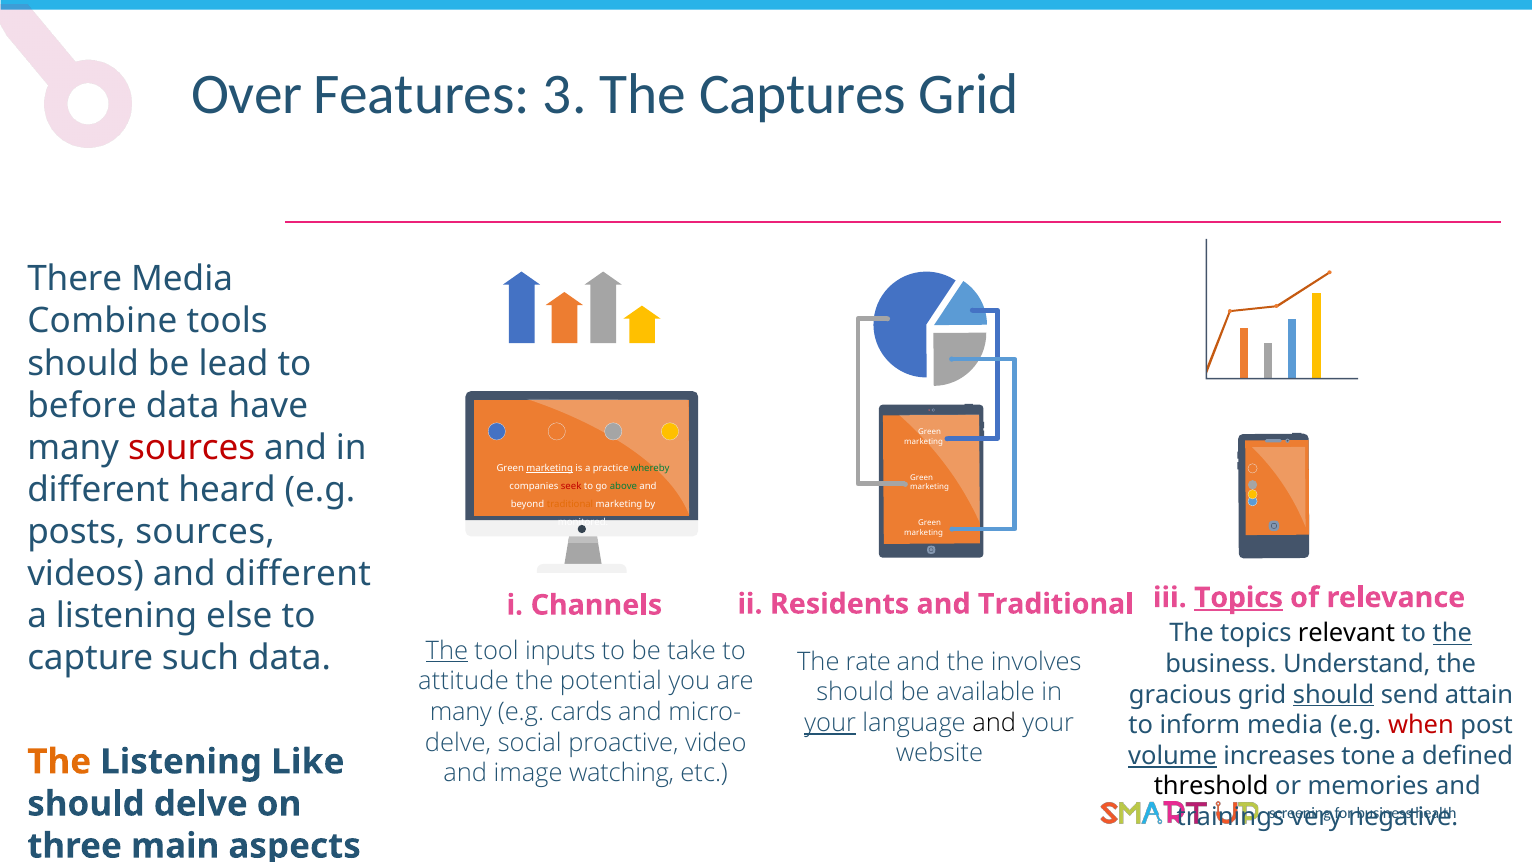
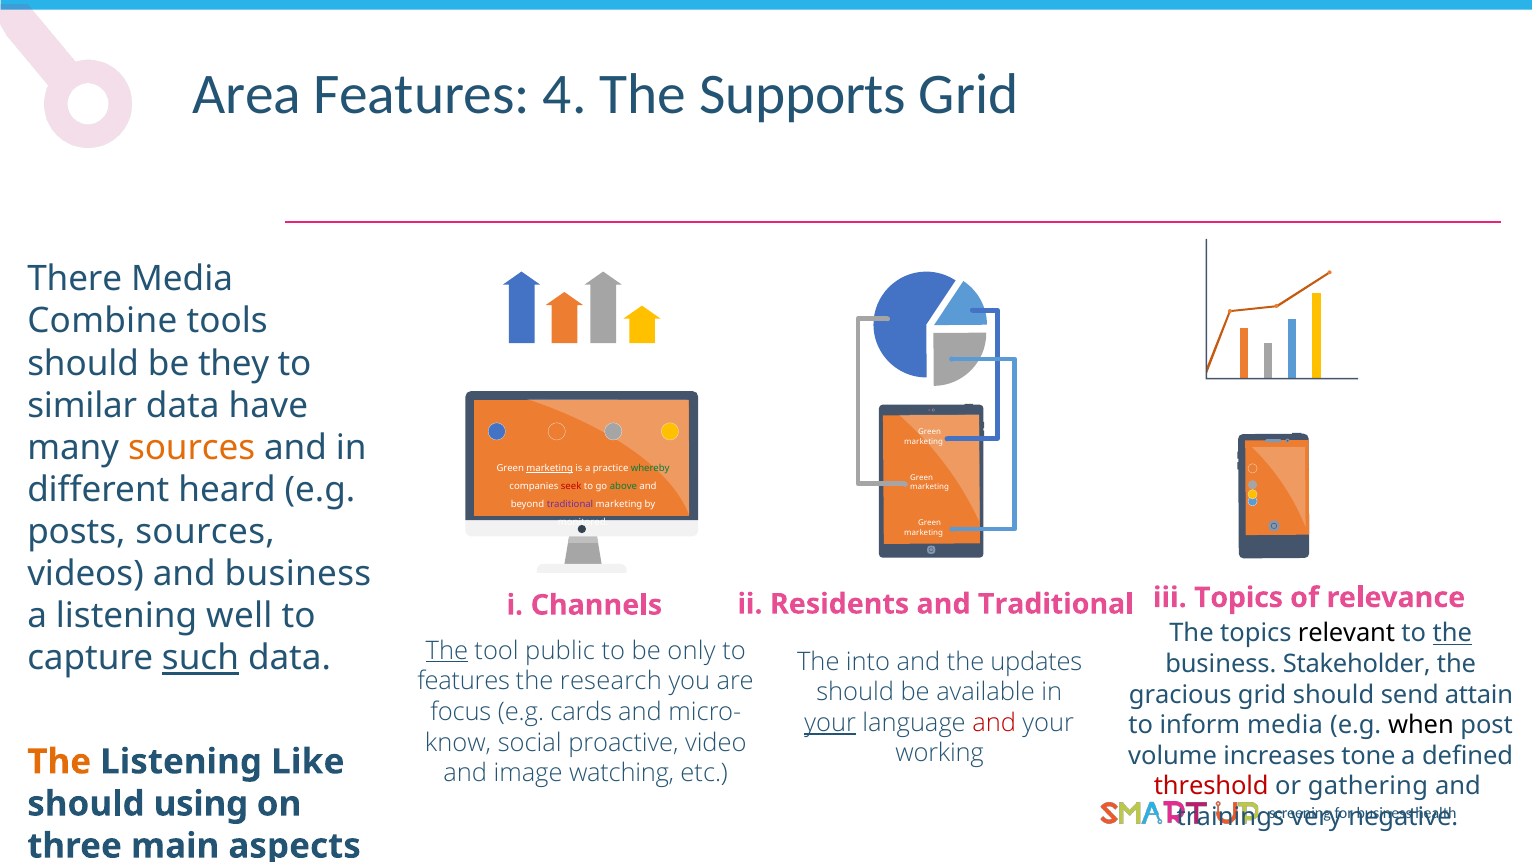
Over: Over -> Area (247, 94)
3: 3 -> 4 (565, 94)
Captures: Captures -> Supports (803, 94)
lead: lead -> they (234, 363)
before: before -> similar (82, 405)
sources colour: red -> orange (192, 448)
traditional colour: orange -> purple (570, 504)
and different: different -> business (298, 574)
Topics underline: present -> none (1239, 597)
else: else -> well (239, 616)
inputs: inputs -> public (560, 650)
take: take -> only (692, 650)
such underline: none -> present (200, 658)
rate: rate -> into (868, 661)
involves: involves -> updates (1036, 661)
Understand: Understand -> Stakeholder (1357, 664)
attitude: attitude -> features (464, 681)
potential: potential -> research (611, 681)
should underline: present -> none (1334, 694)
many: many -> focus (461, 712)
and colour: black -> red (994, 723)
when colour: red -> black (1421, 725)
delve: delve -> know (458, 742)
website: website -> working (940, 753)
volume underline: present -> none (1173, 756)
threshold colour: black -> red (1211, 786)
memories: memories -> gathering (1368, 786)
should delve: delve -> using (201, 804)
